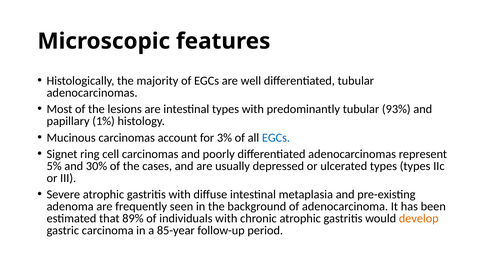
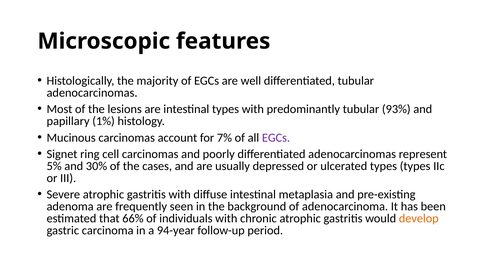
3%: 3% -> 7% (224, 138)
EGCs colour: blue -> purple (276, 138)
89%: 89% -> 66% (133, 219)
85-year: 85-year -> 94-year (176, 230)
